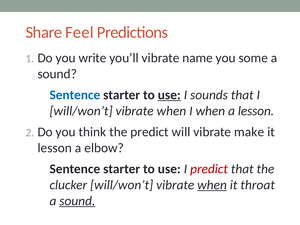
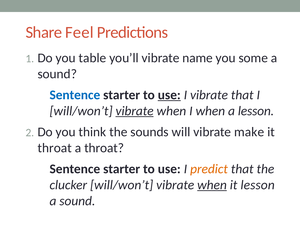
write: write -> table (92, 58)
I sounds: sounds -> vibrate (209, 95)
vibrate underline: none -> present (135, 111)
the predict: predict -> sounds (150, 132)
lesson: lesson -> throat (55, 148)
a elbow: elbow -> throat (104, 148)
predict colour: red -> orange (209, 169)
it throat: throat -> lesson (258, 185)
sound underline: present -> none (77, 201)
